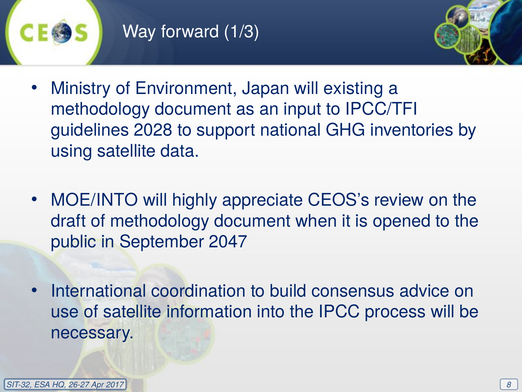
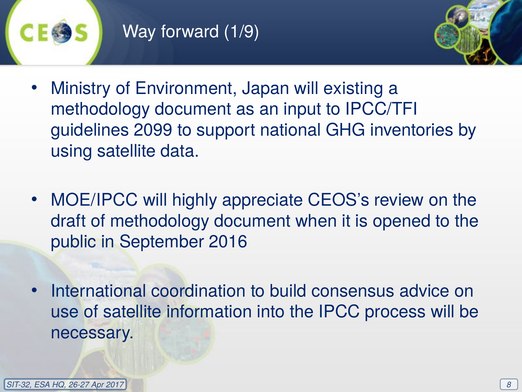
1/3: 1/3 -> 1/9 (242, 32)
2028: 2028 -> 2099 (153, 130)
MOE/INTO: MOE/INTO -> MOE/IPCC (94, 200)
2047: 2047 -> 2016 (228, 242)
